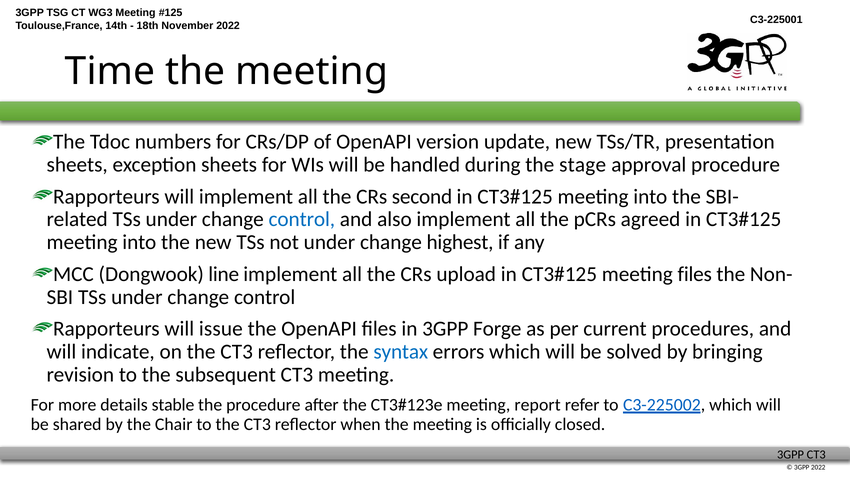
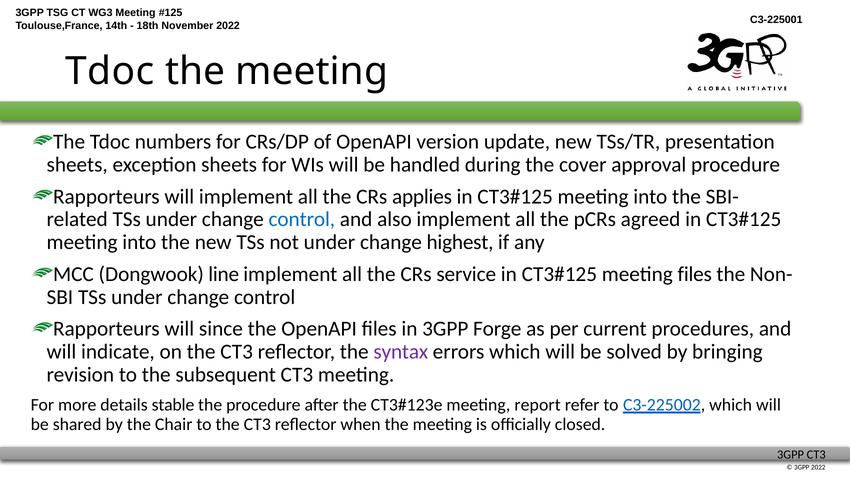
Time: Time -> Tdoc (110, 71)
stage: stage -> cover (583, 165)
second: second -> applies (422, 197)
upload: upload -> service (466, 274)
issue: issue -> since (221, 329)
syntax colour: blue -> purple (401, 352)
